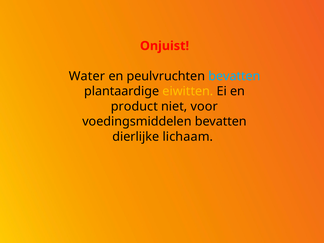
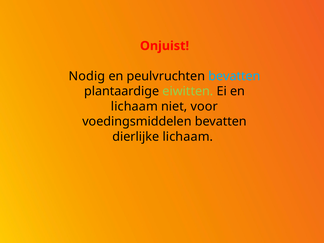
Water: Water -> Nodig (87, 76)
eiwitten colour: yellow -> light green (188, 91)
product: product -> lichaam (134, 106)
